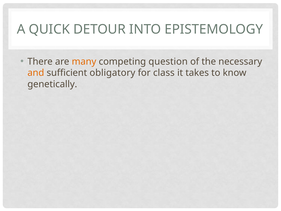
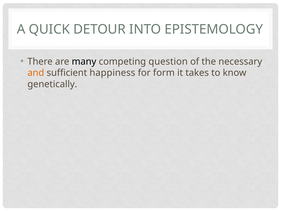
many colour: orange -> black (84, 62)
obligatory: obligatory -> happiness (112, 73)
class: class -> form (164, 73)
